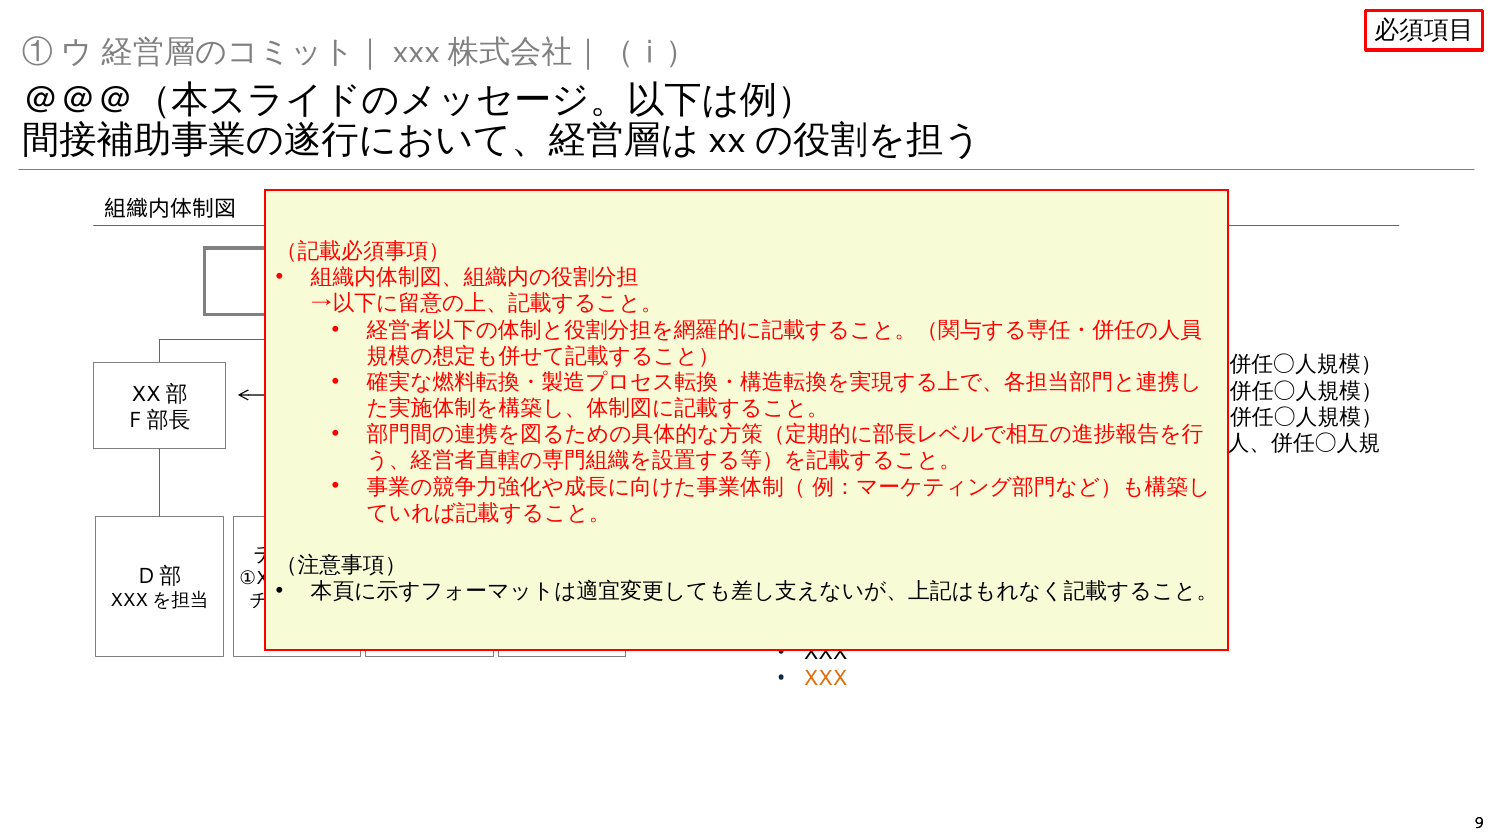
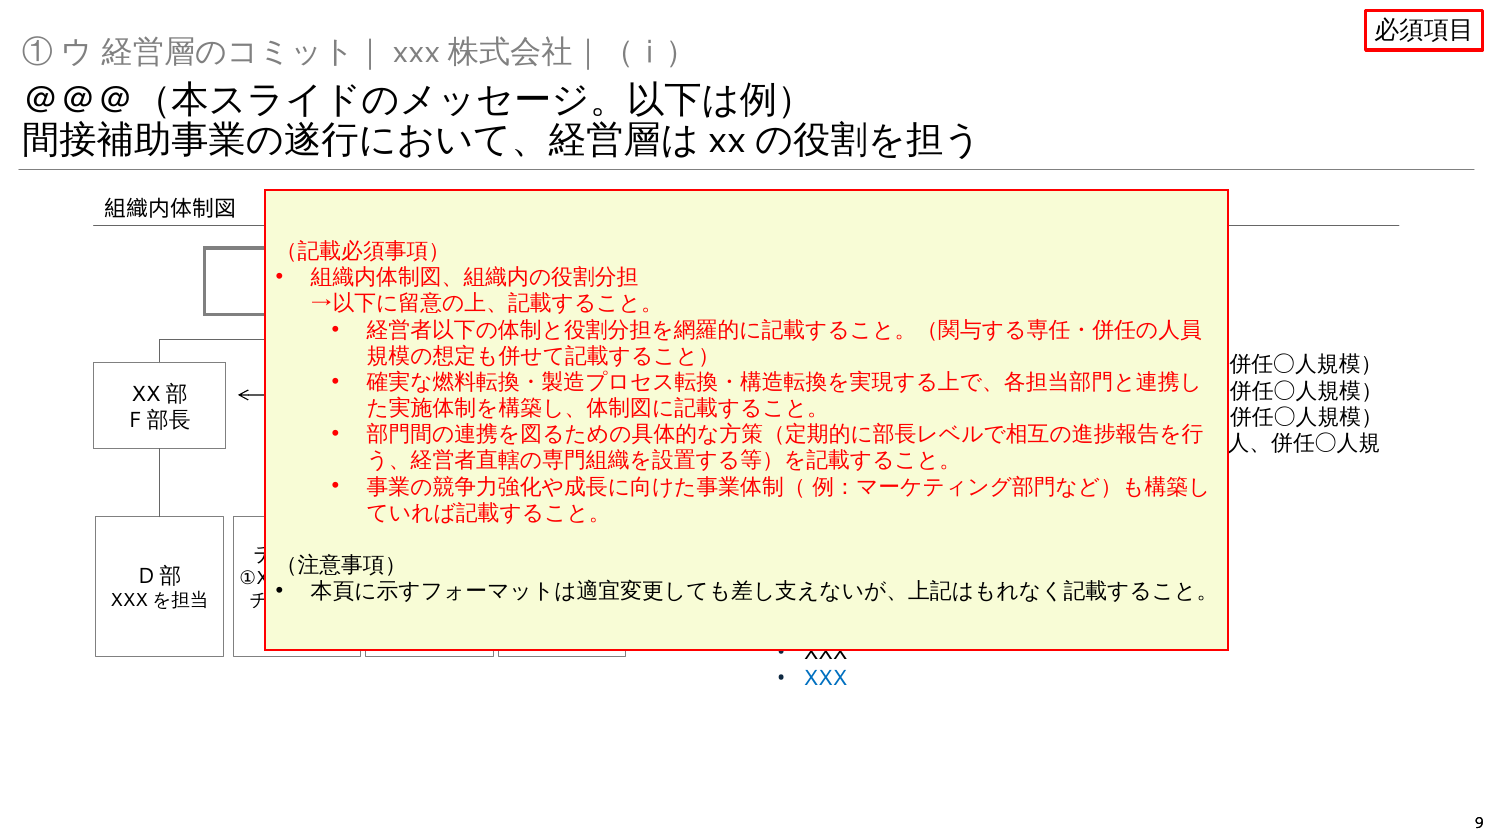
XXX colour: orange -> blue (825, 678)
